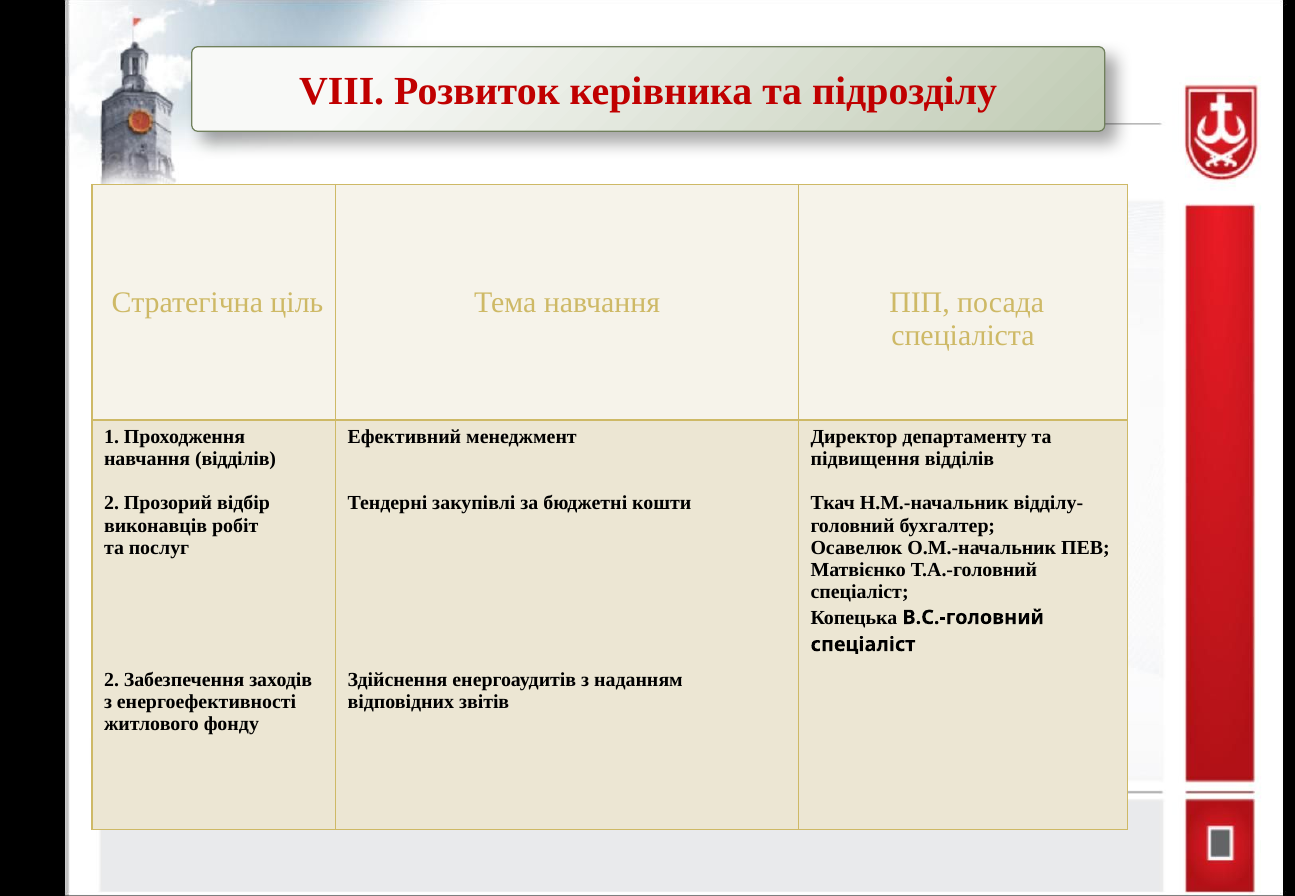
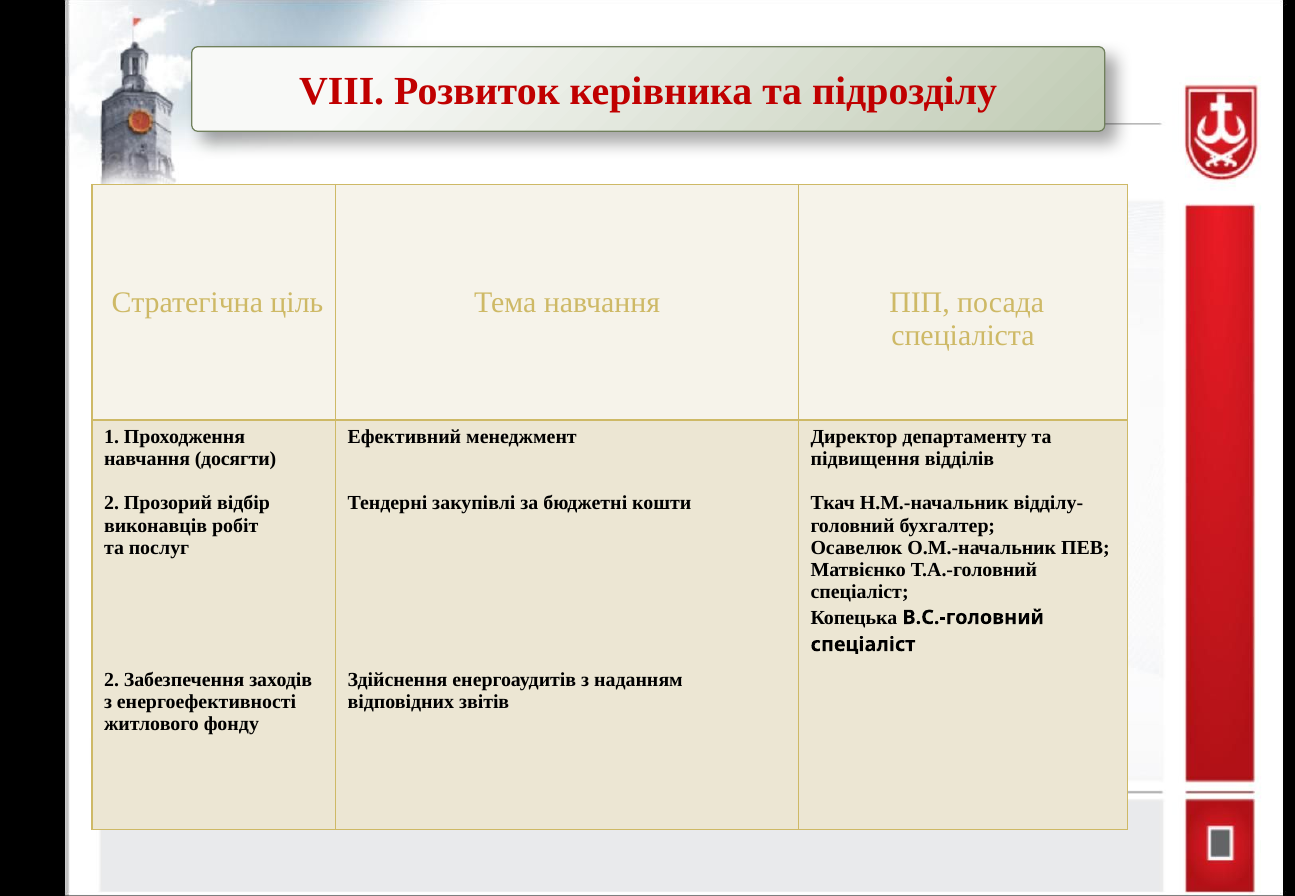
навчання відділів: відділів -> досягти (236, 459)
